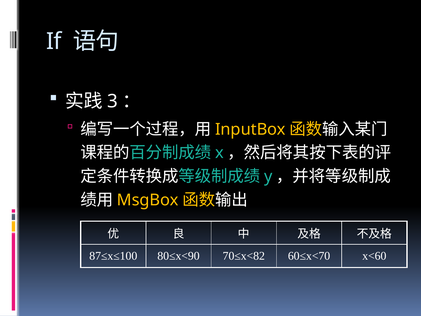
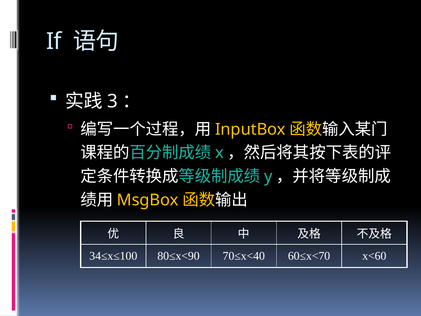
87≤x≤100: 87≤x≤100 -> 34≤x≤100 (113, 256)
70≤x<82: 70≤x<82 -> 70≤x<40 (244, 256)
